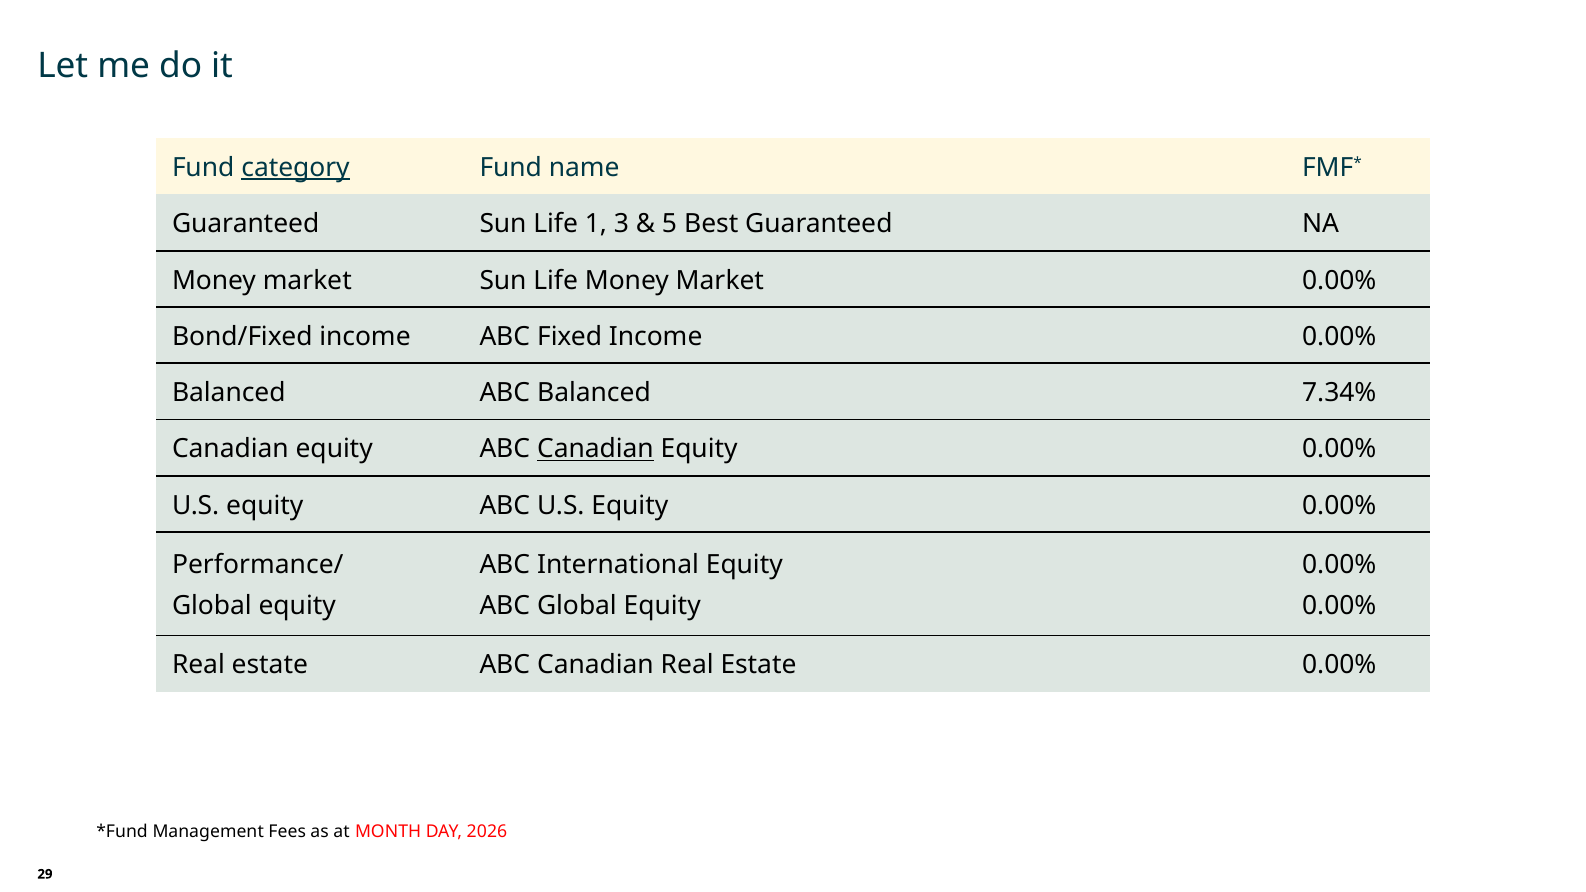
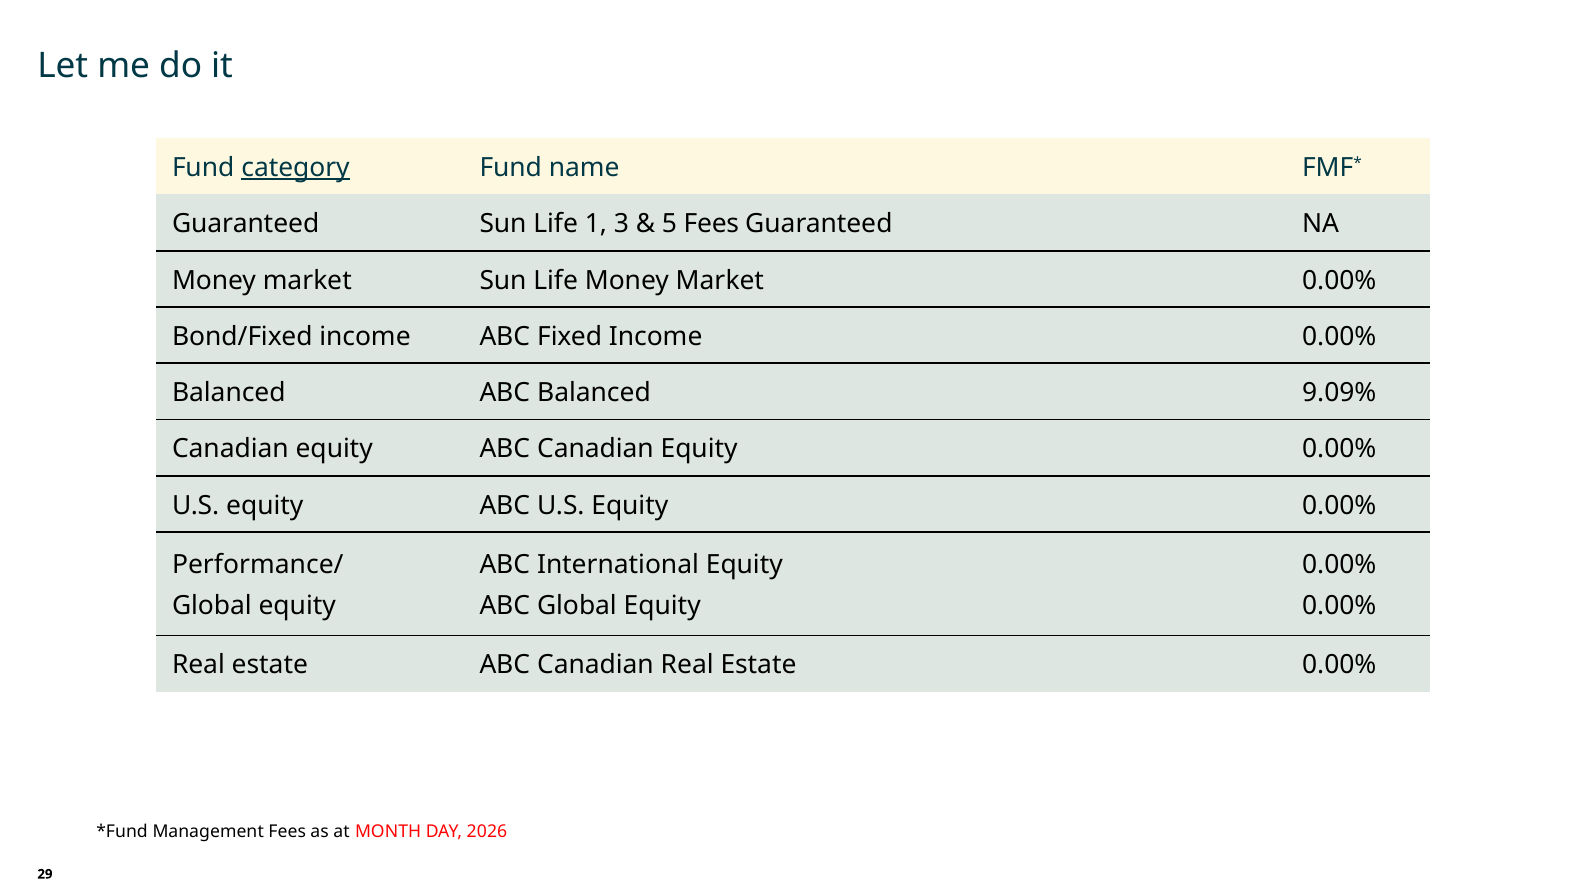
5 Best: Best -> Fees (711, 224)
7.34%: 7.34% -> 9.09% (1339, 393)
Canadian underline: present -> none (595, 449)
